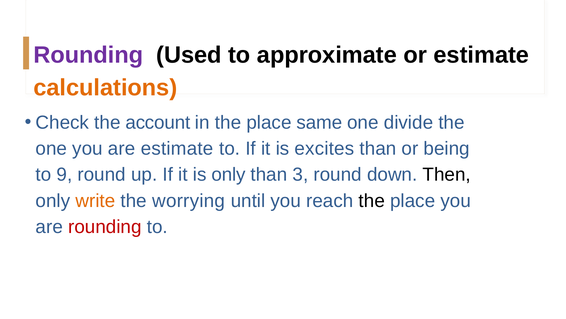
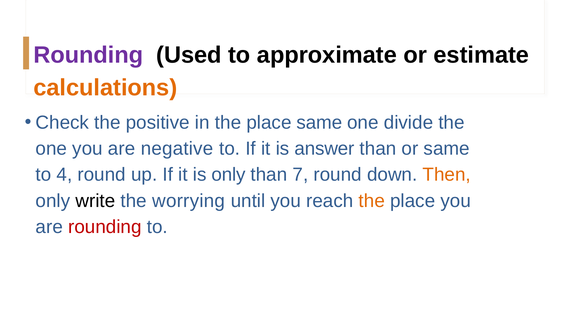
account: account -> positive (158, 122)
are estimate: estimate -> negative (177, 148)
excites: excites -> answer (325, 148)
or being: being -> same (447, 148)
9: 9 -> 4 (64, 174)
3: 3 -> 7 (300, 174)
Then colour: black -> orange (447, 174)
write colour: orange -> black (95, 200)
the colour: black -> orange (372, 200)
